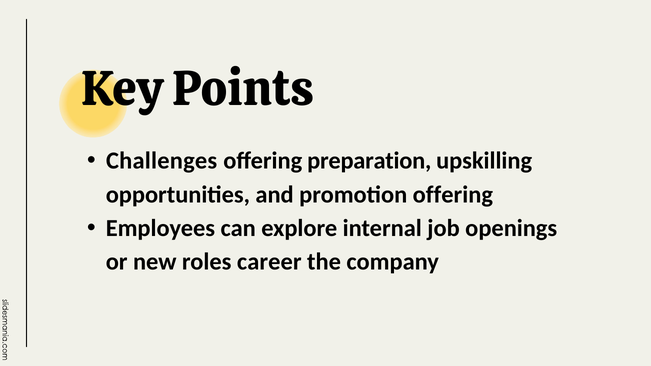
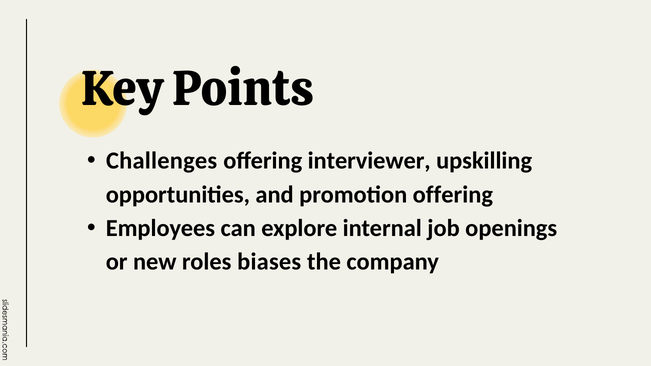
preparation: preparation -> interviewer (369, 161)
career: career -> biases (269, 262)
